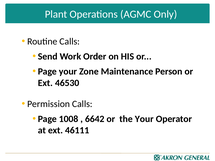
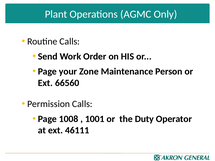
46530: 46530 -> 66560 (67, 83)
6642: 6642 -> 1001 (95, 119)
the Your: Your -> Duty (144, 119)
